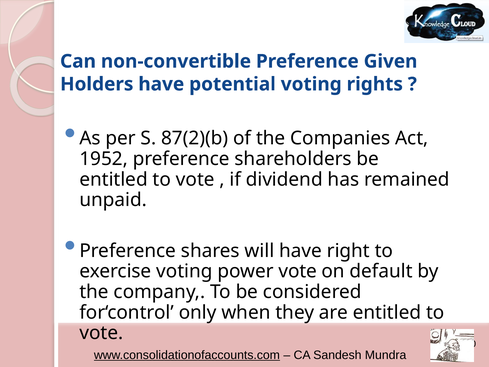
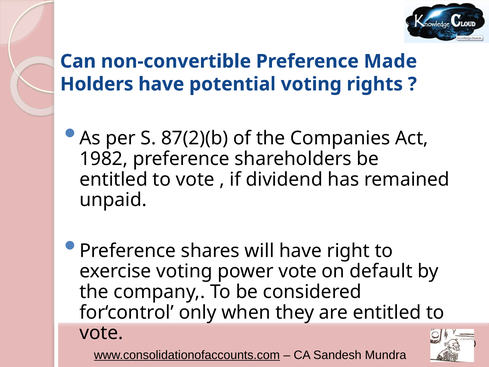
Given: Given -> Made (390, 61)
1952: 1952 -> 1982 (104, 159)
